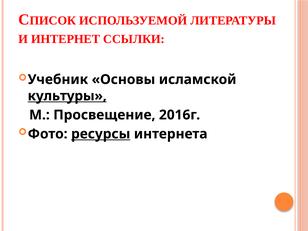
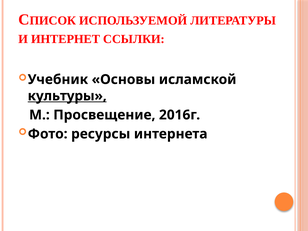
ресурсы underline: present -> none (101, 134)
